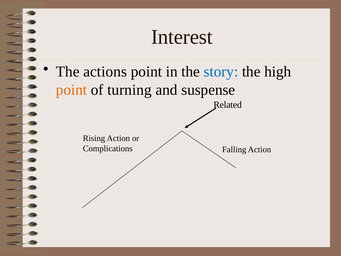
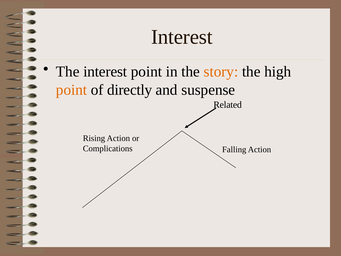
The actions: actions -> interest (105, 72)
story colour: blue -> orange (221, 72)
turning: turning -> directly (130, 90)
